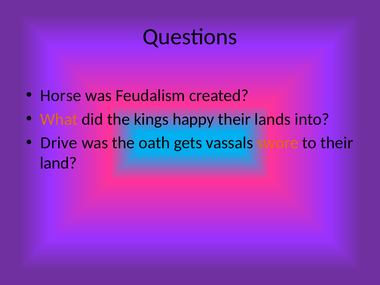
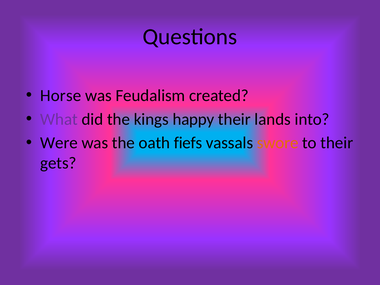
What colour: orange -> purple (59, 119)
Drive: Drive -> Were (59, 143)
gets: gets -> fiefs (188, 143)
land: land -> gets (58, 163)
